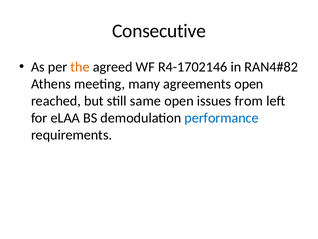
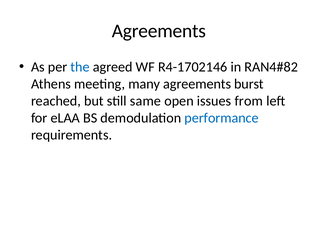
Consecutive: Consecutive -> Agreements (159, 31)
the colour: orange -> blue (80, 67)
agreements open: open -> burst (249, 84)
